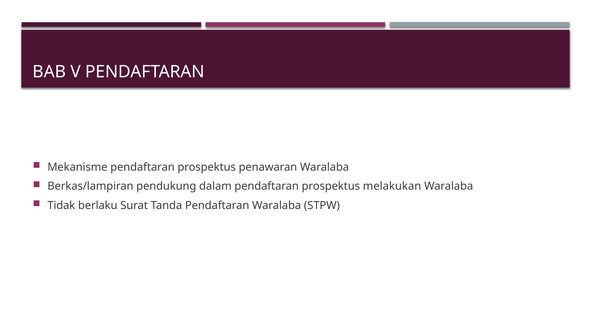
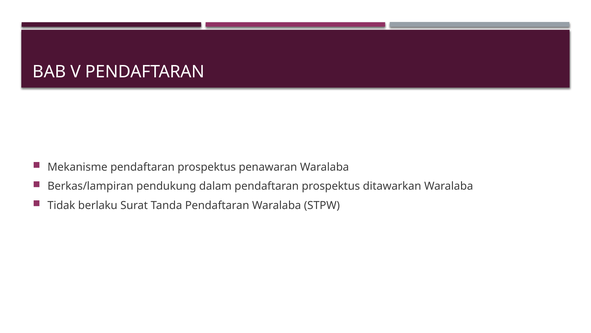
melakukan: melakukan -> ditawarkan (392, 186)
